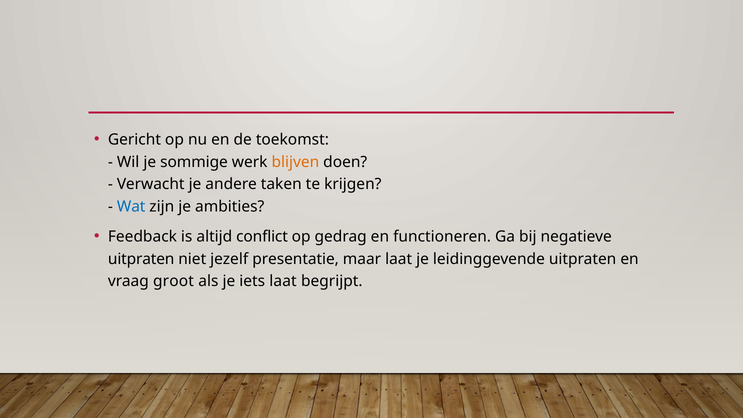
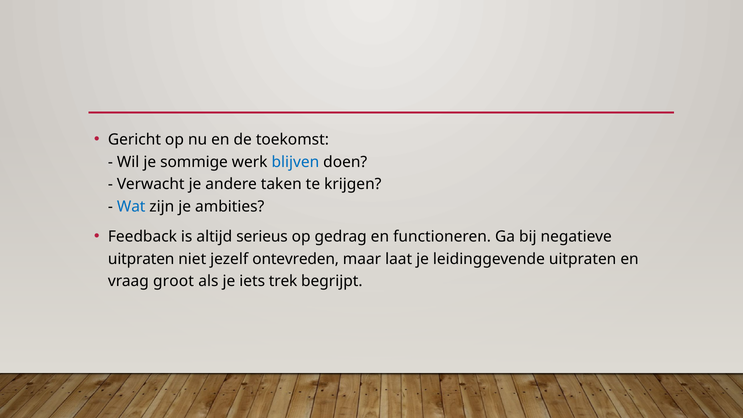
blijven colour: orange -> blue (295, 162)
conflict: conflict -> serieus (262, 237)
presentatie: presentatie -> ontevreden (296, 259)
iets laat: laat -> trek (283, 281)
